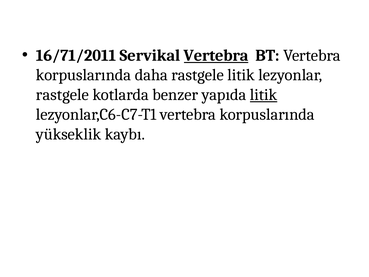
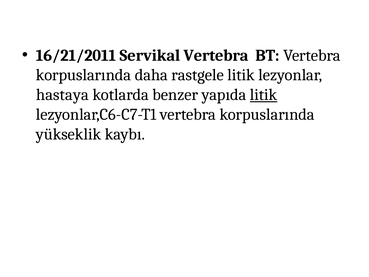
16/71/2011: 16/71/2011 -> 16/21/2011 (76, 55)
Vertebra underline: present -> none (216, 55)
rastgele: rastgele -> hastaya (62, 95)
